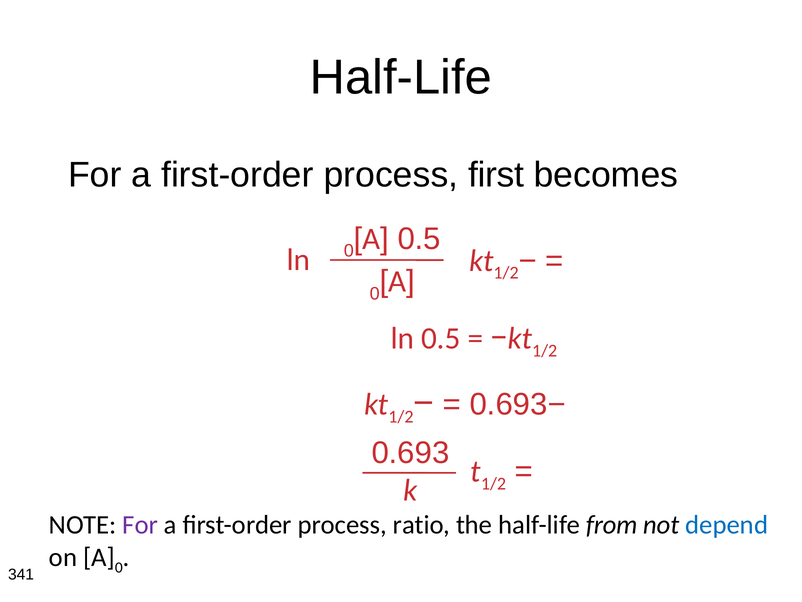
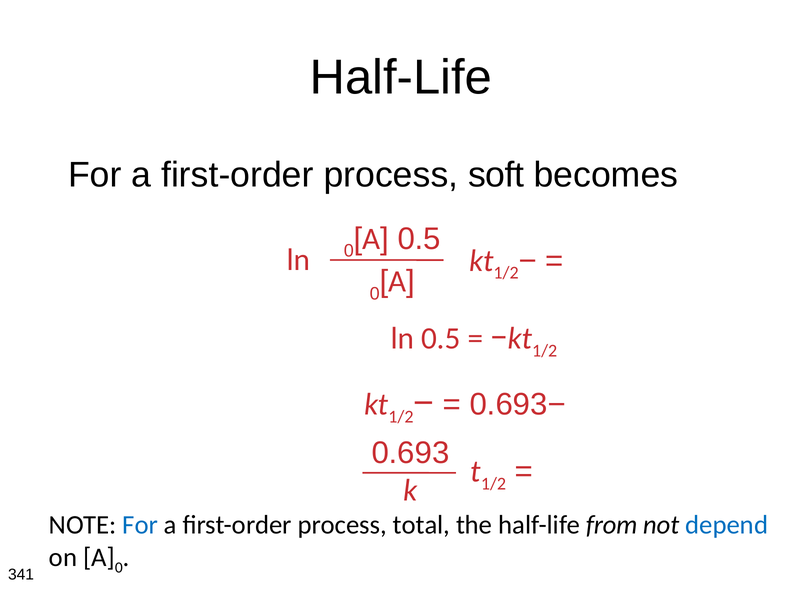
first: first -> soft (496, 175)
For colour: purple -> blue (140, 525)
ratio: ratio -> total (421, 525)
